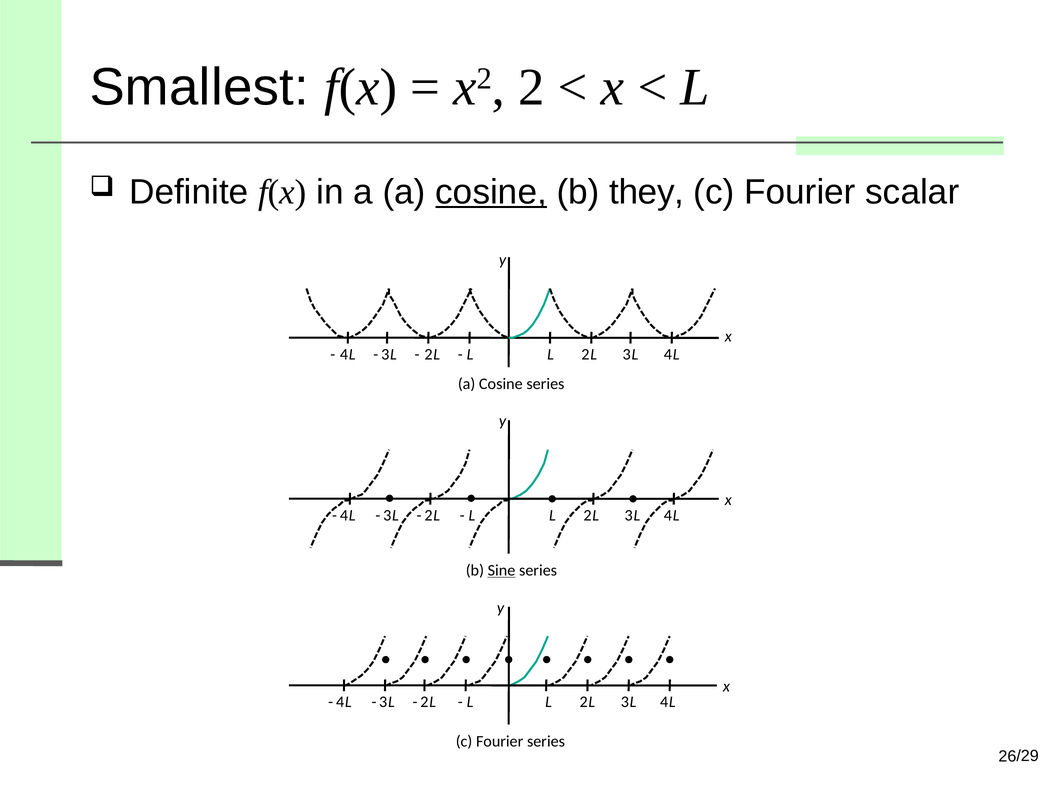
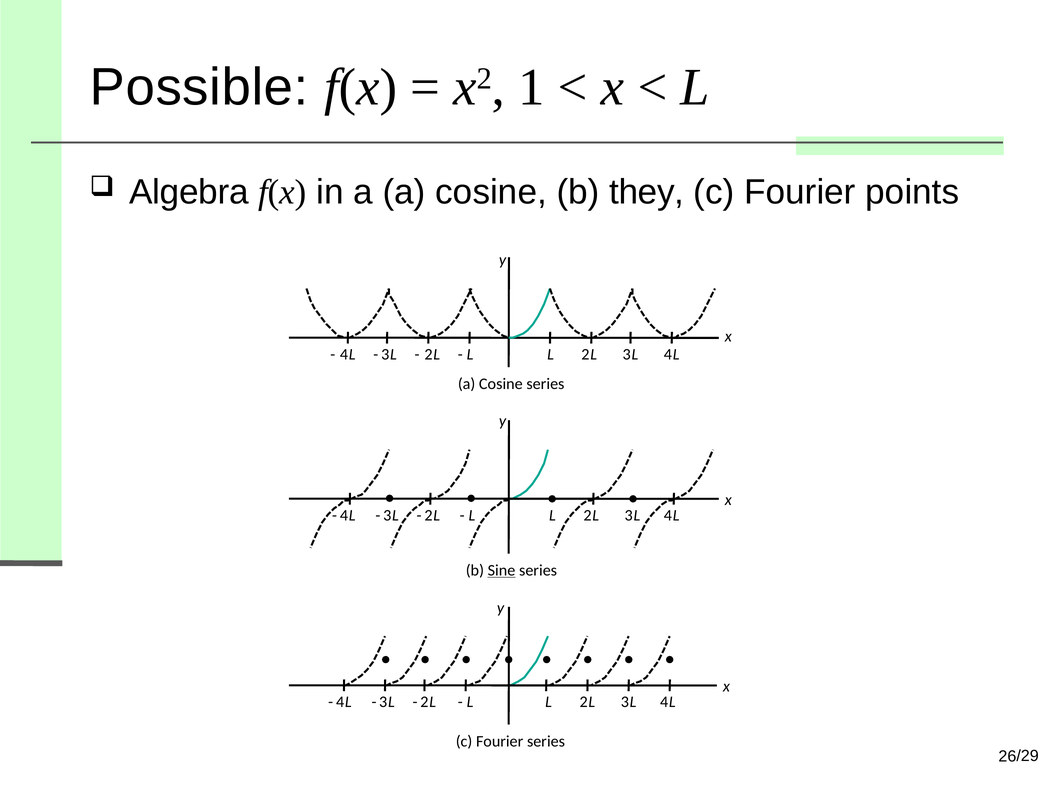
Smallest: Smallest -> Possible (199, 87)
2: 2 -> 1 (532, 87)
Definite: Definite -> Algebra (189, 192)
cosine underline: present -> none (491, 192)
scalar: scalar -> points (912, 192)
